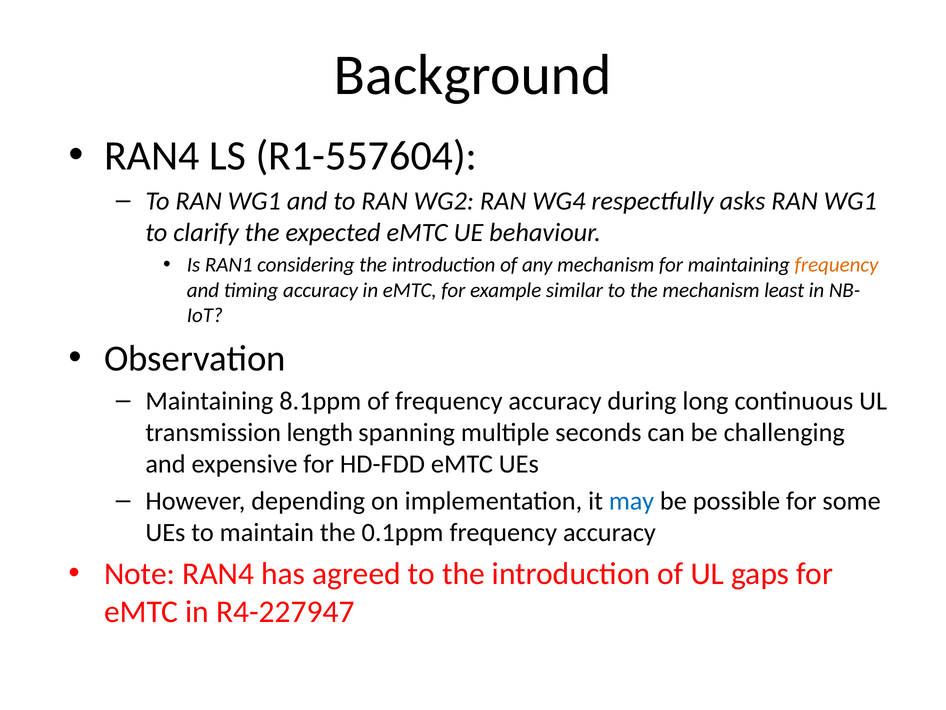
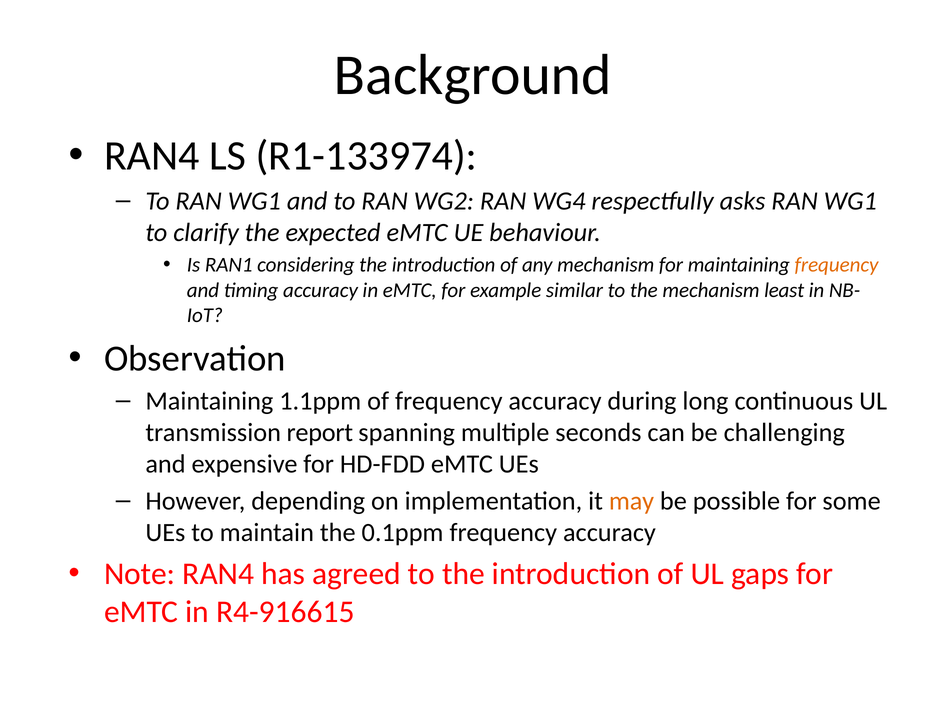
R1-557604: R1-557604 -> R1-133974 (366, 156)
8.1ppm: 8.1ppm -> 1.1ppm (320, 401)
length: length -> report (320, 432)
may colour: blue -> orange (632, 501)
R4-227947: R4-227947 -> R4-916615 (285, 611)
